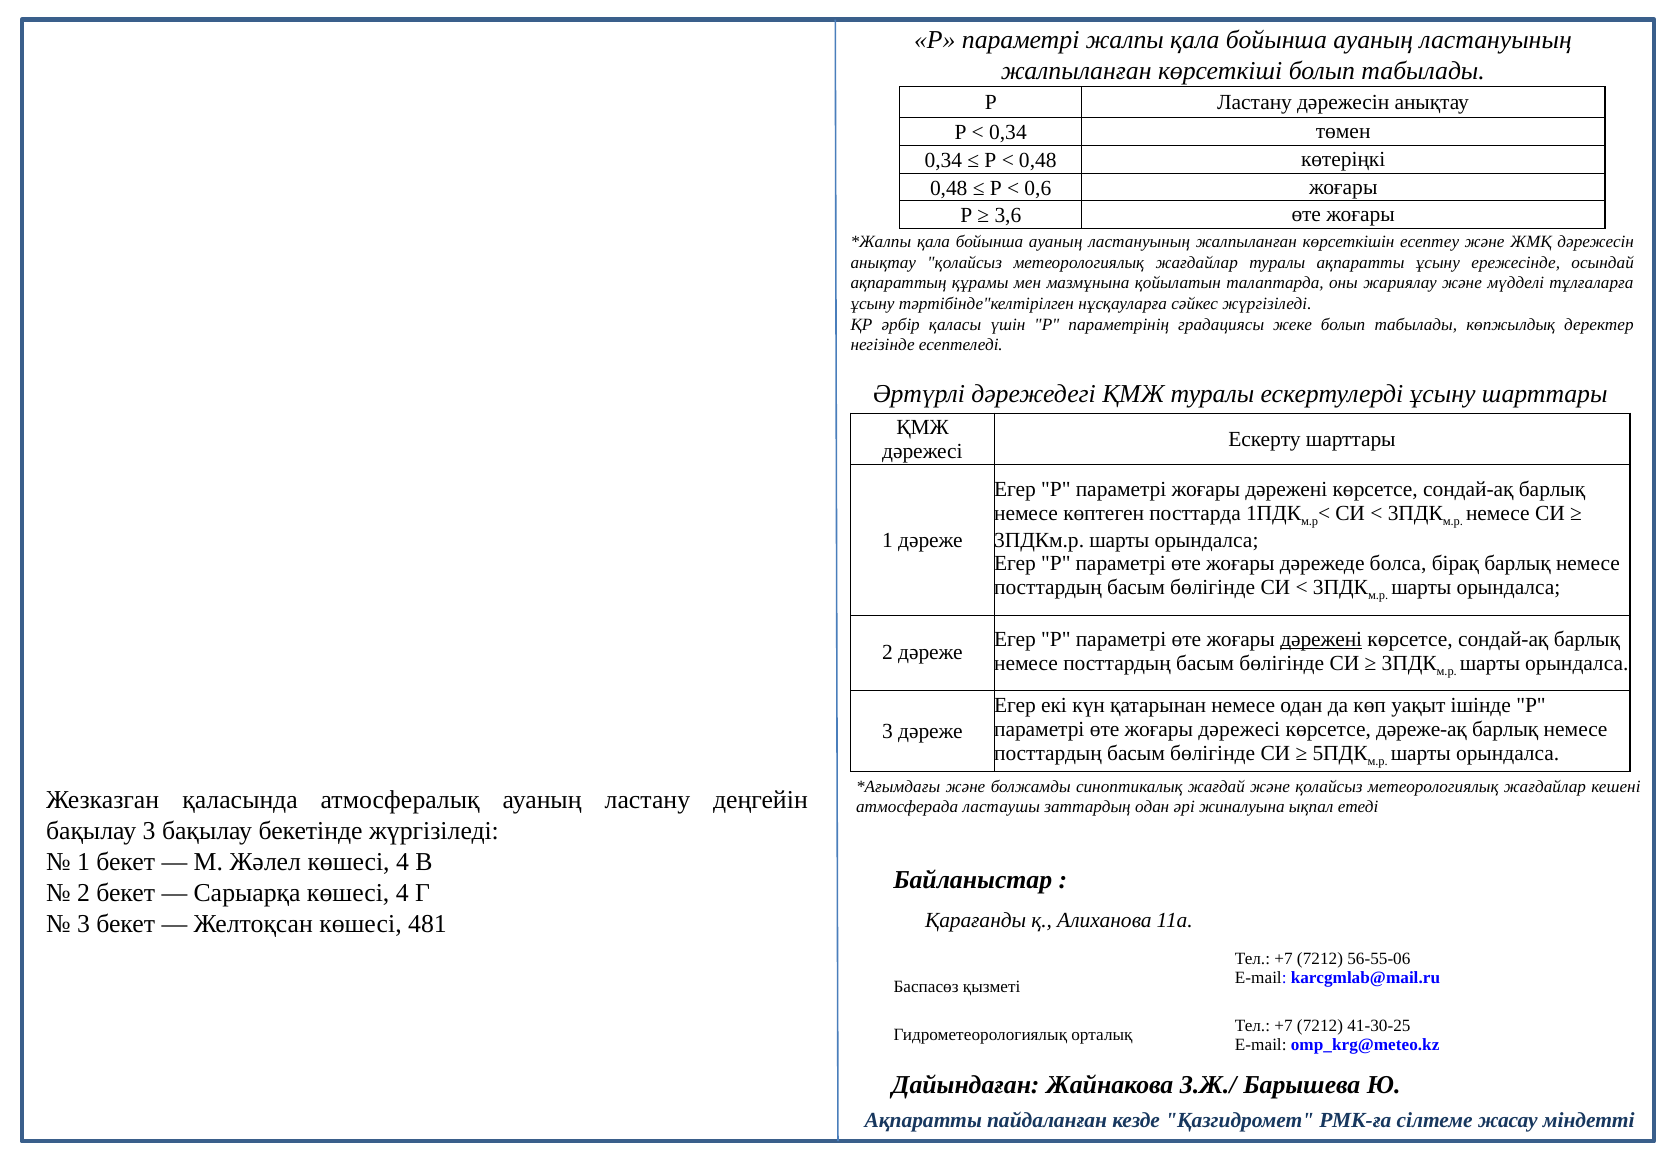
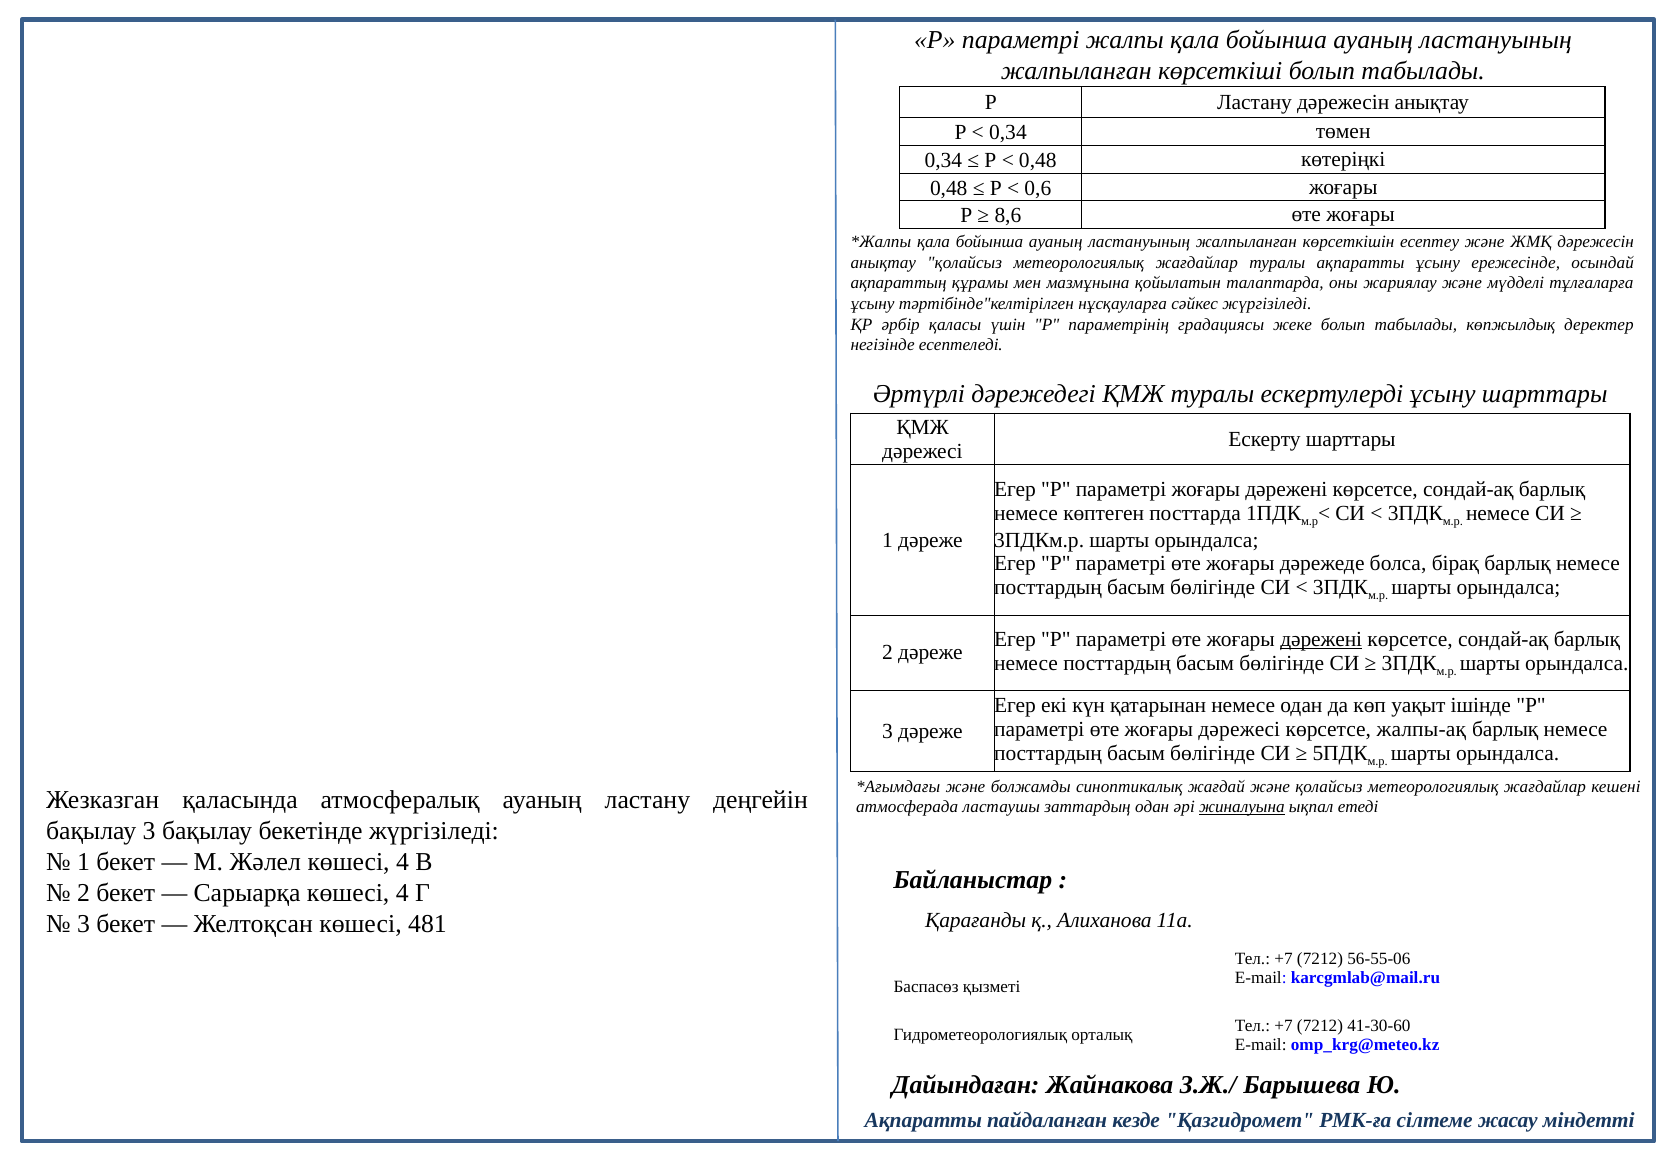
3,6: 3,6 -> 8,6 (1008, 216)
дәреже-ақ: дәреже-ақ -> жалпы-ақ (1421, 729)
жиналуына underline: none -> present (1242, 807)
41-30-25: 41-30-25 -> 41-30-60 (1379, 1025)
